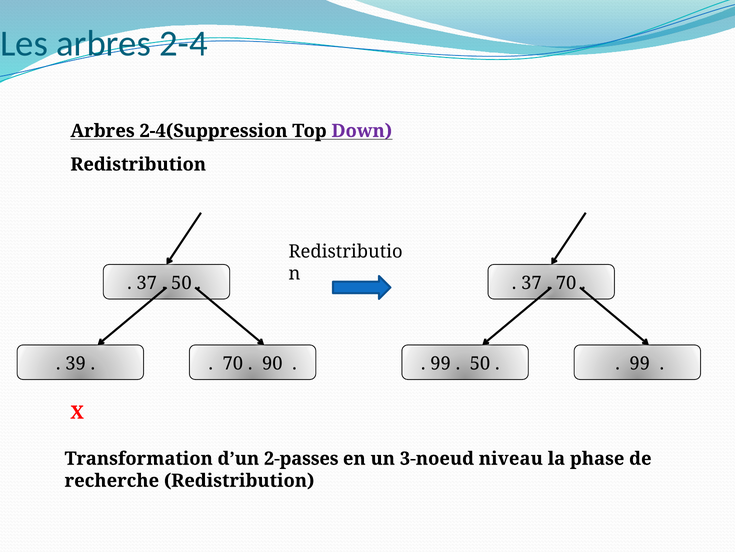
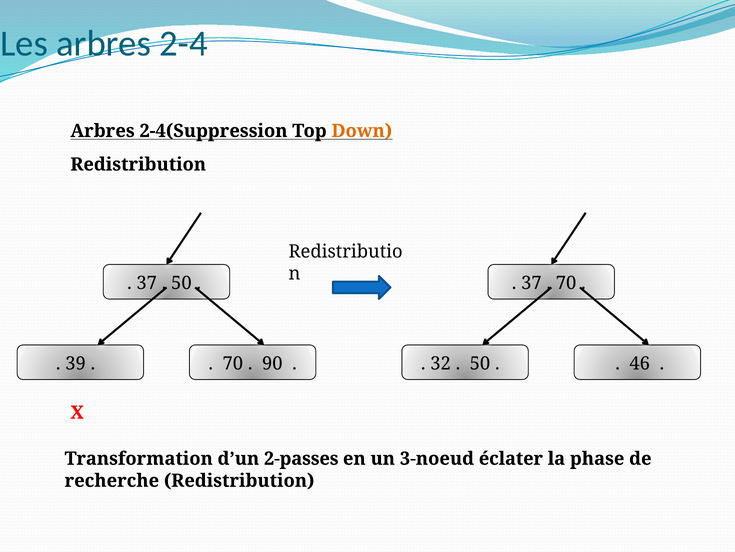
Down colour: purple -> orange (362, 131)
99: 99 -> 32 (441, 363)
99: 99 -> 46 (640, 363)
niveau: niveau -> éclater (511, 458)
